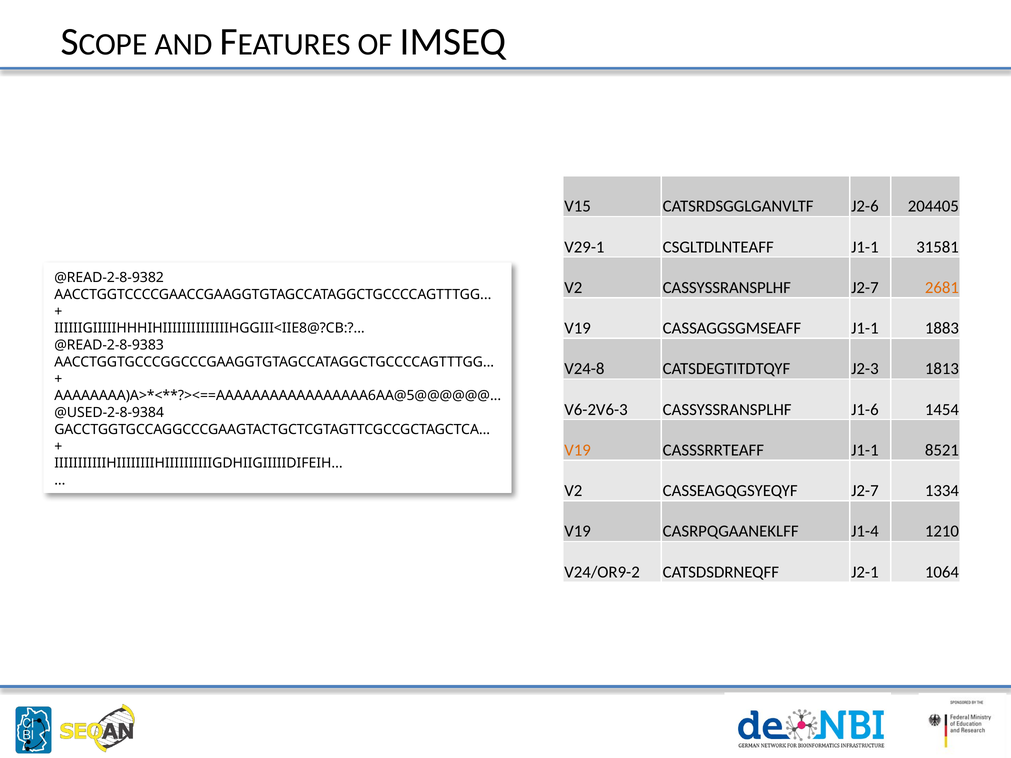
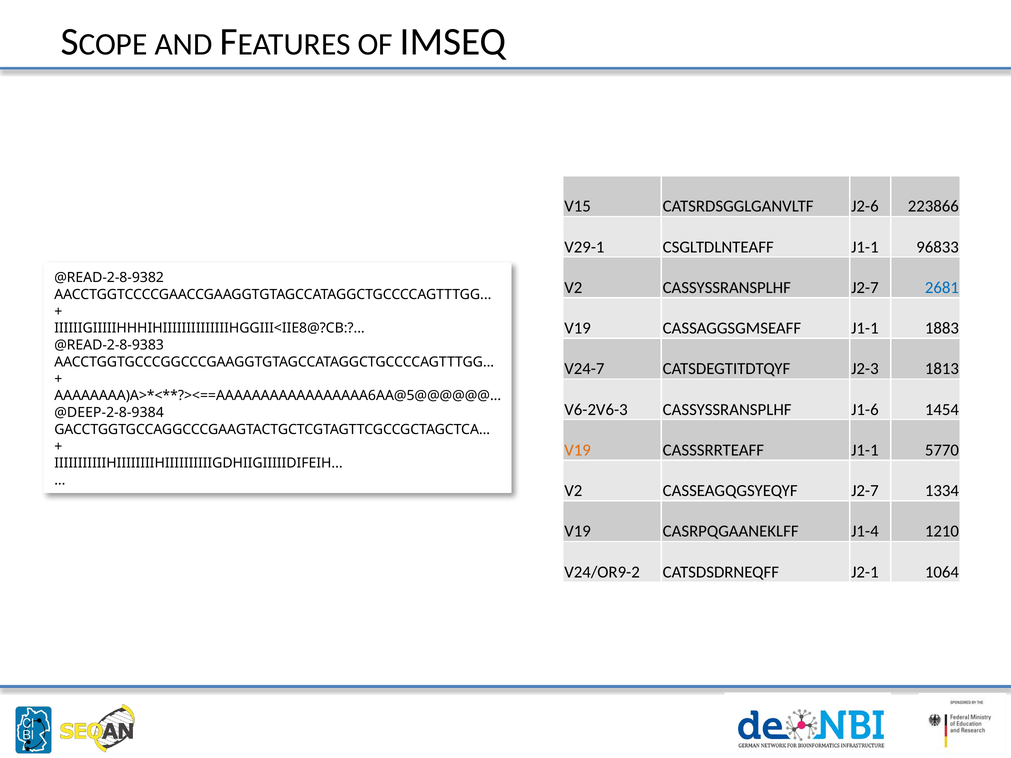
204405: 204405 -> 223866 (933, 206)
31581: 31581 -> 96833 (938, 247)
2681 colour: orange -> blue (942, 288)
V24-8: V24-8 -> V24-7 (584, 369)
@USED-2-8-9384: @USED-2-8-9384 -> @DEEP-2-8-9384 (109, 413)
8521: 8521 -> 5770 (942, 450)
